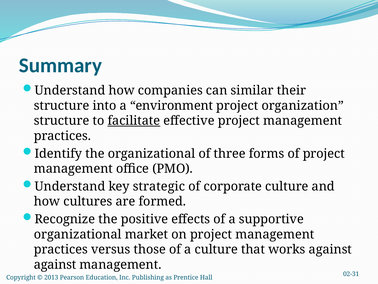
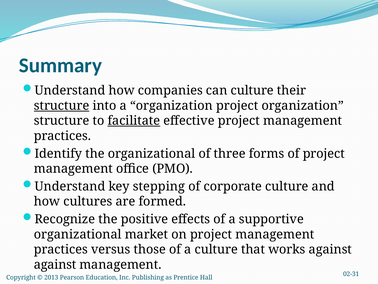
can similar: similar -> culture (252, 90)
structure underline: none -> present (62, 105)
a environment: environment -> organization (171, 105)
strategic: strategic -> stepping (159, 186)
